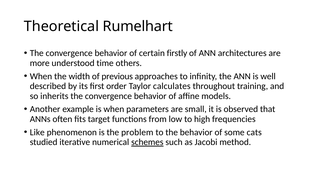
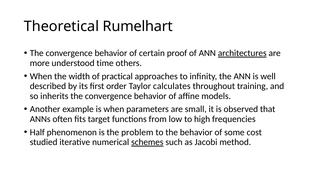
firstly: firstly -> proof (177, 53)
architectures underline: none -> present (242, 53)
previous: previous -> practical (117, 76)
Like: Like -> Half (37, 132)
cats: cats -> cost (254, 132)
